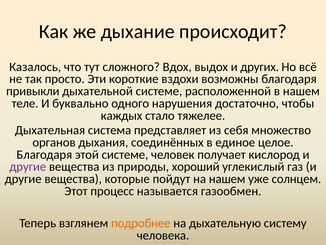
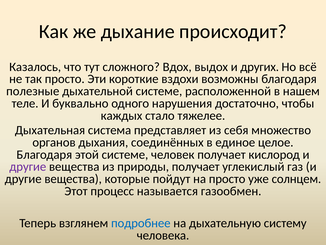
привыкли: привыкли -> полезные (33, 91)
природы хороший: хороший -> получает (196, 166)
на нашем: нашем -> просто (227, 179)
подробнее colour: orange -> blue (141, 223)
